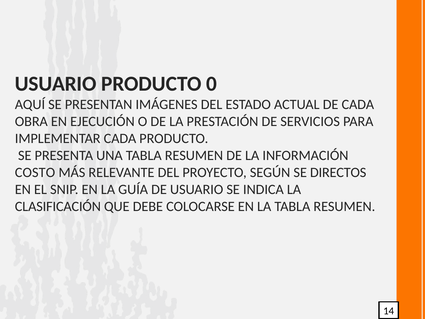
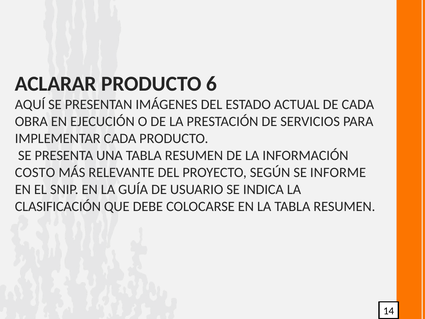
USUARIO: USUARIO -> ACLARAR (56, 84)
0: 0 -> 6 (212, 84)
DIRECTOS: DIRECTOS -> INFORME (338, 172)
